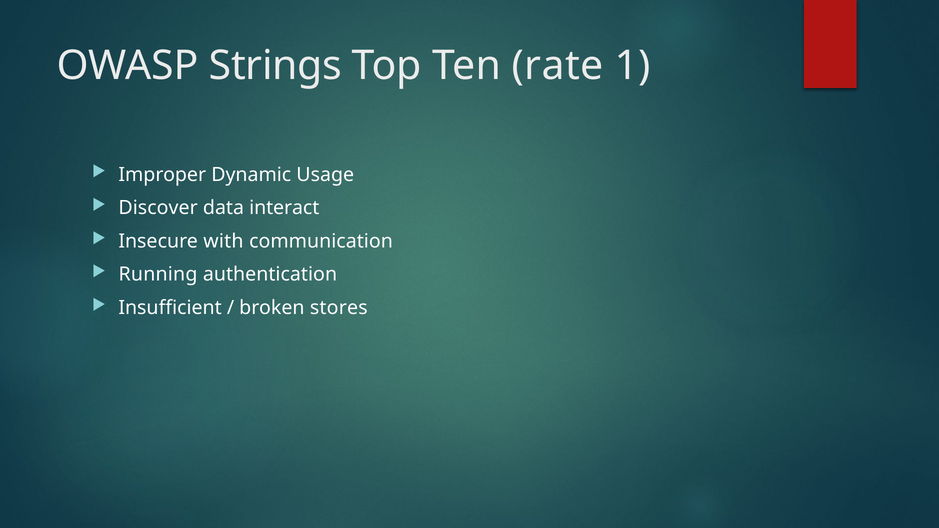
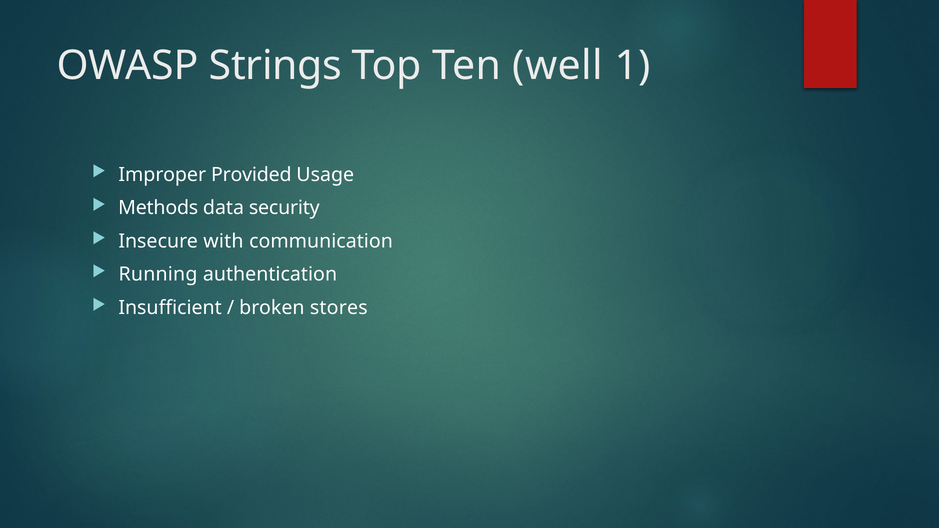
rate: rate -> well (558, 66)
Dynamic: Dynamic -> Provided (251, 175)
Discover: Discover -> Methods (158, 208)
interact: interact -> security (284, 208)
